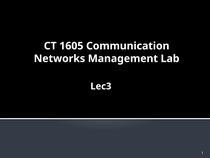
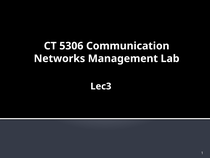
1605: 1605 -> 5306 (71, 46)
